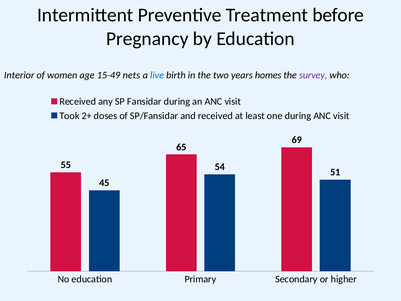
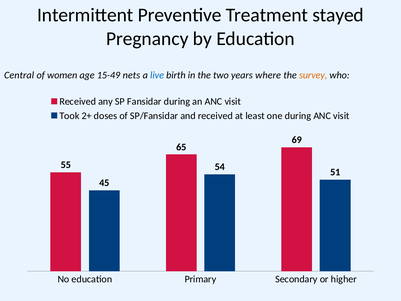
before: before -> stayed (338, 15)
Interior: Interior -> Central (19, 75)
homes: homes -> where (268, 75)
survey colour: purple -> orange (313, 75)
